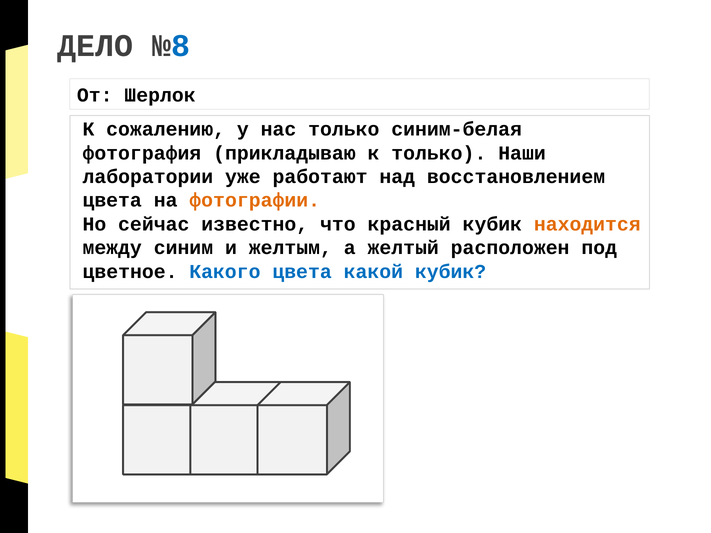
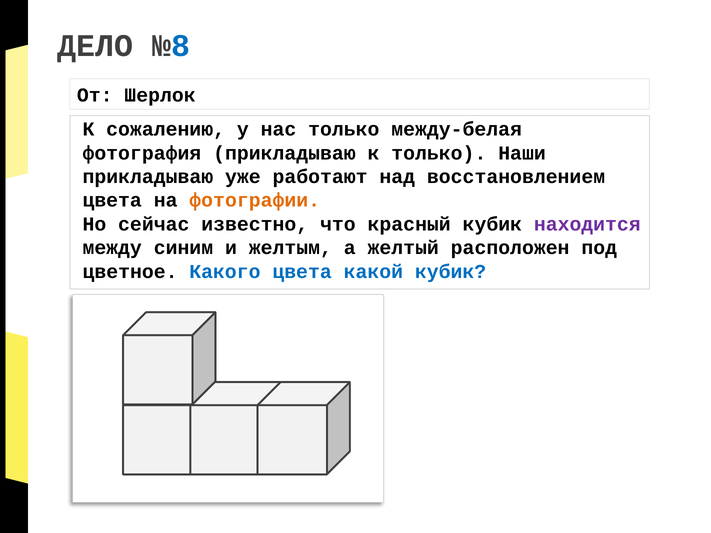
синим-белая: синим-белая -> между-белая (457, 129)
лаборатории: лаборатории -> прикладываю (148, 177)
находится colour: orange -> purple (587, 224)
